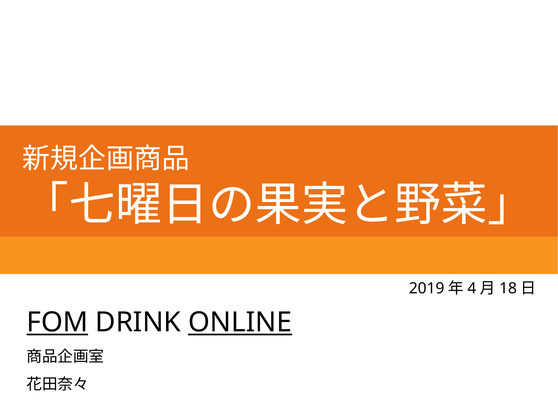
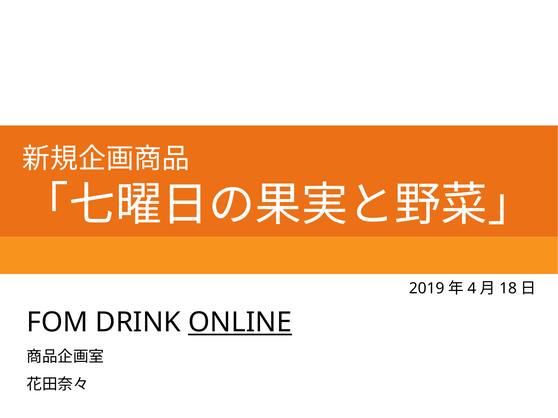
FOM underline: present -> none (57, 323)
